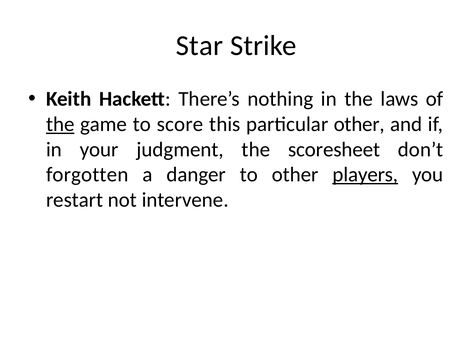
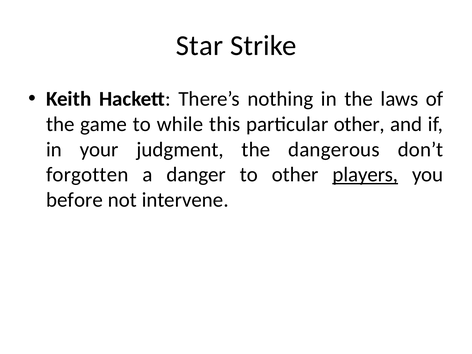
the underline: present -> none (60, 124)
score: score -> while (180, 124)
scoresheet: scoresheet -> dangerous (334, 149)
restart: restart -> before (75, 200)
